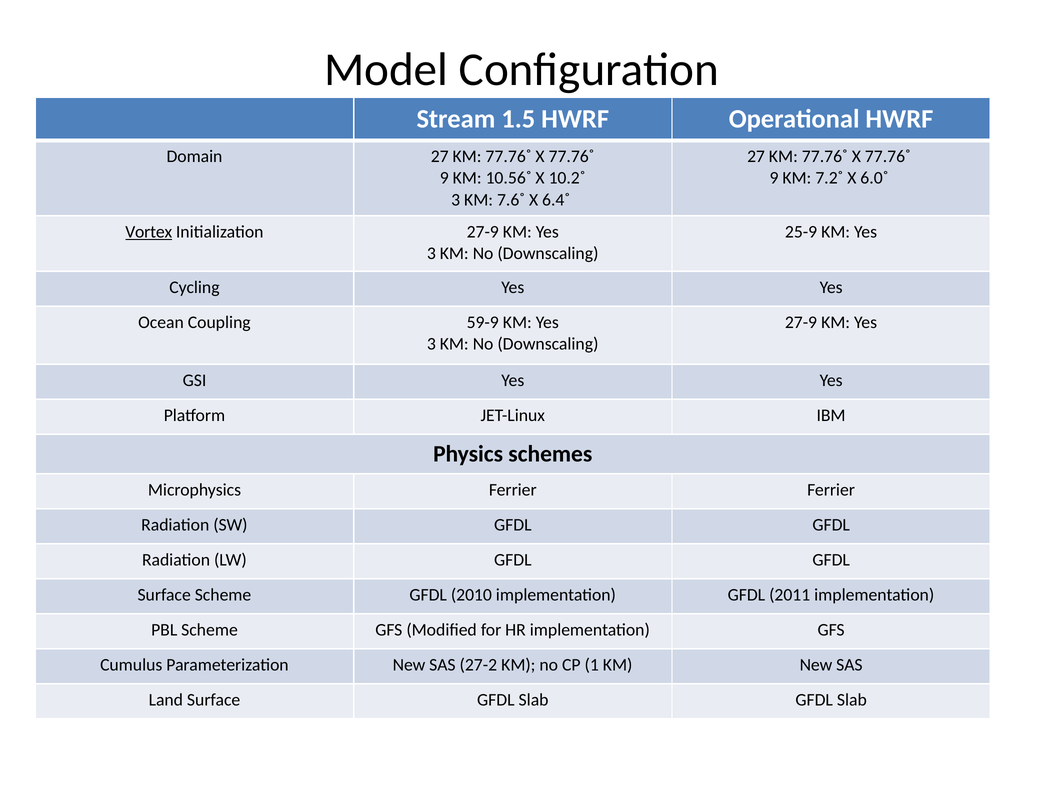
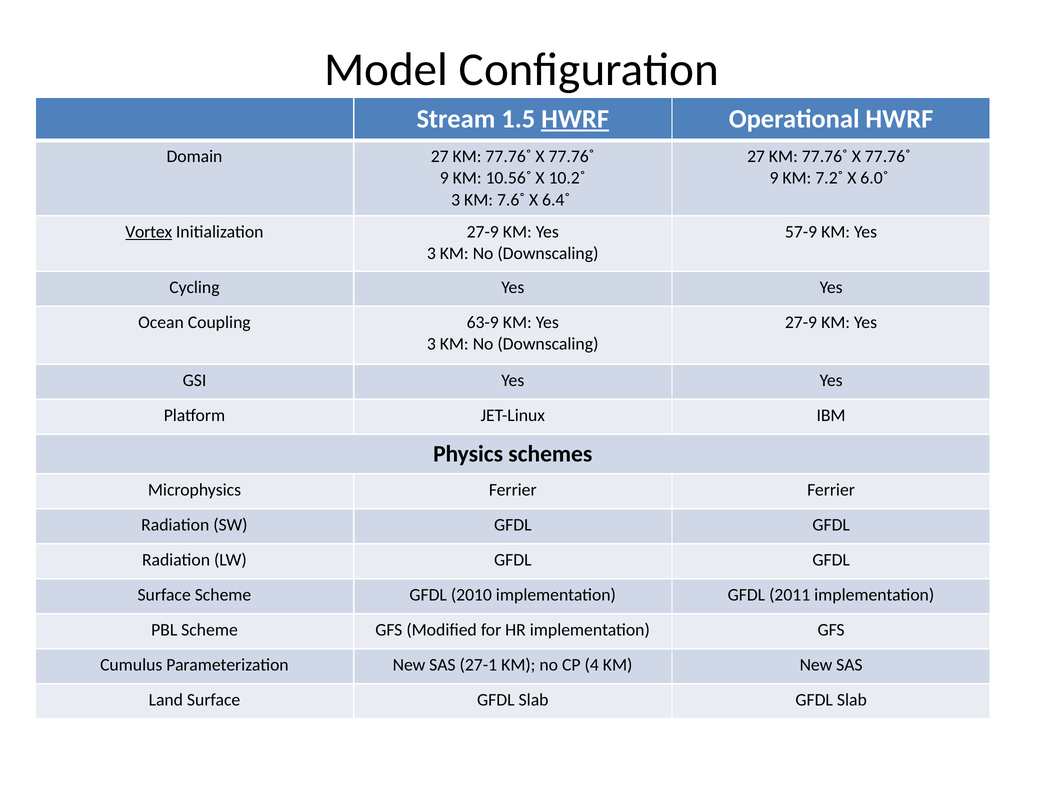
HWRF underline: none -> present (575, 119)
25-9: 25-9 -> 57-9 (801, 232)
59-9: 59-9 -> 63-9 (483, 322)
27-2: 27-2 -> 27-1 (478, 665)
1: 1 -> 4 (592, 665)
